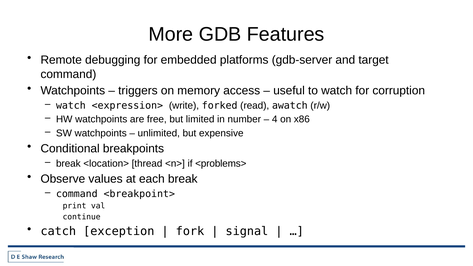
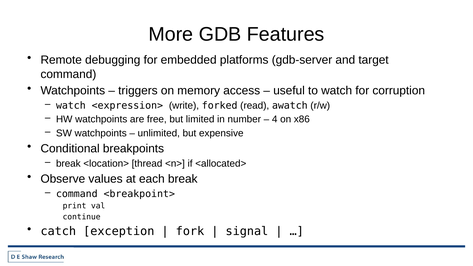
<problems>: <problems> -> <allocated> (221, 163)
